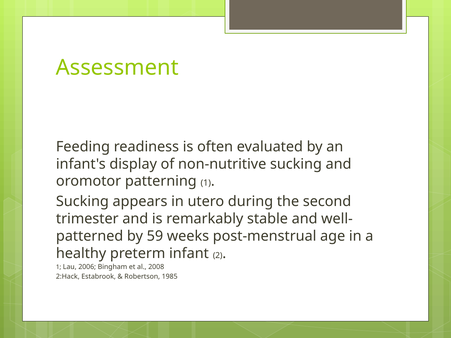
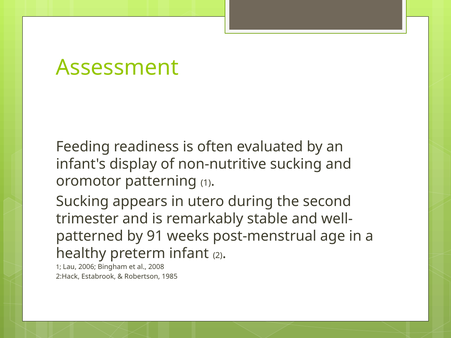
59: 59 -> 91 (155, 236)
